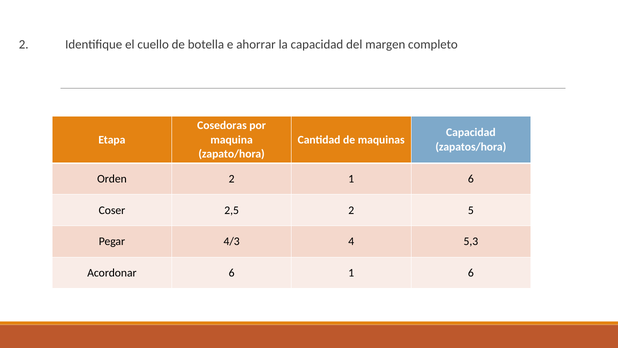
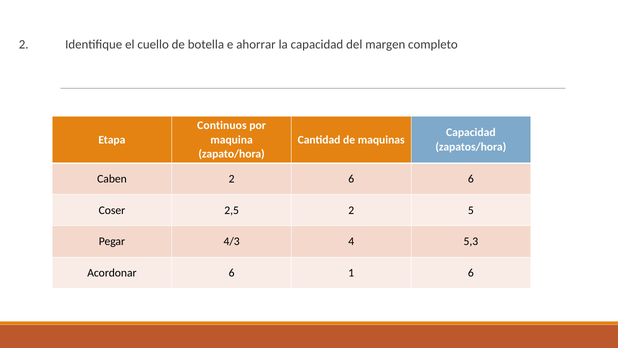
Cosedoras: Cosedoras -> Continuos (222, 125)
Orden: Orden -> Caben (112, 179)
2 1: 1 -> 6 (351, 179)
